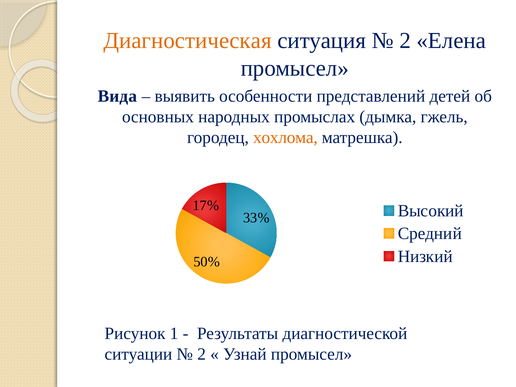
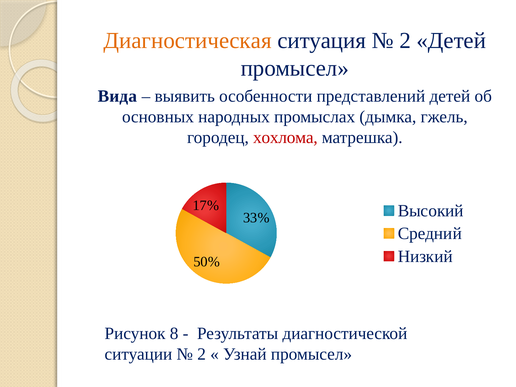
2 Елена: Елена -> Детей (451, 41)
хохлома colour: orange -> red (285, 138)
1: 1 -> 8 (174, 334)
